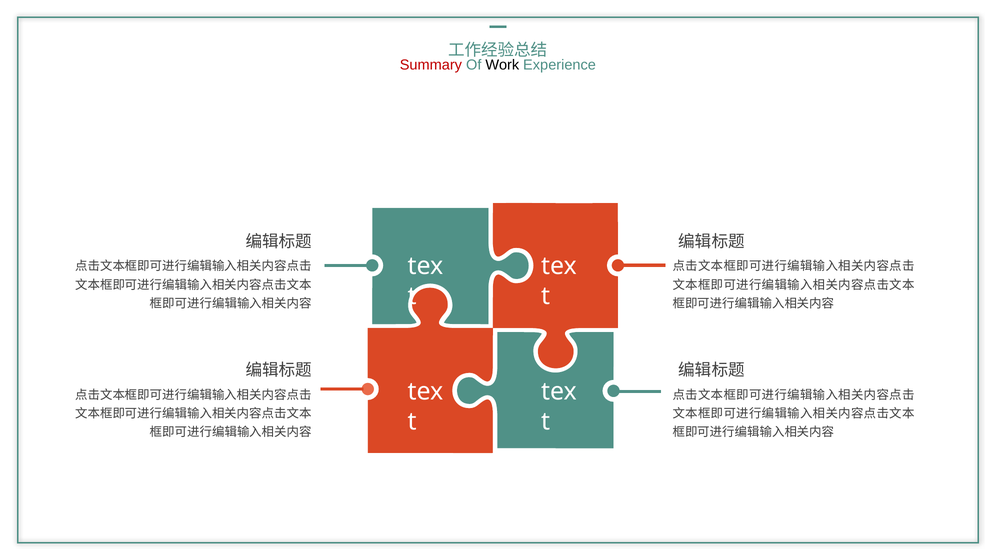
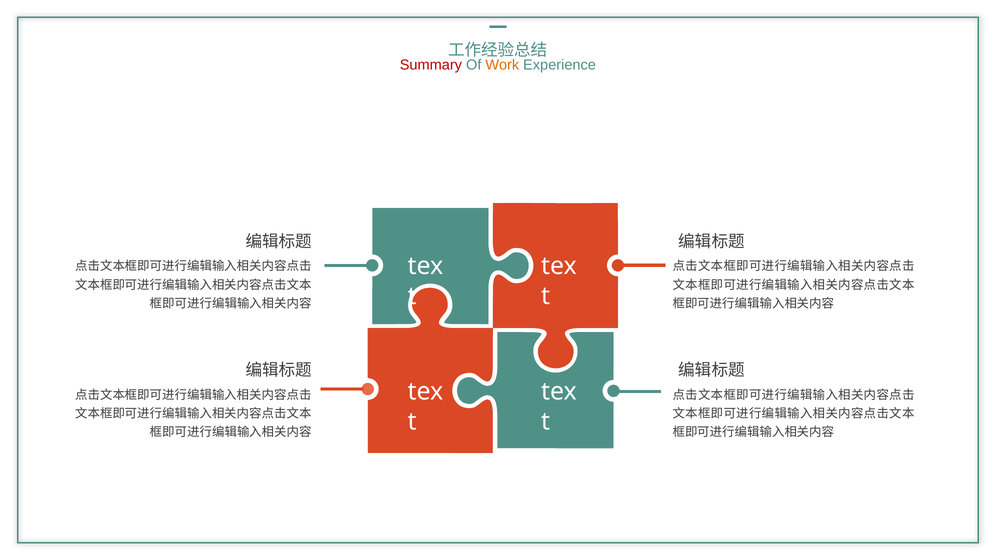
Work colour: black -> orange (502, 65)
